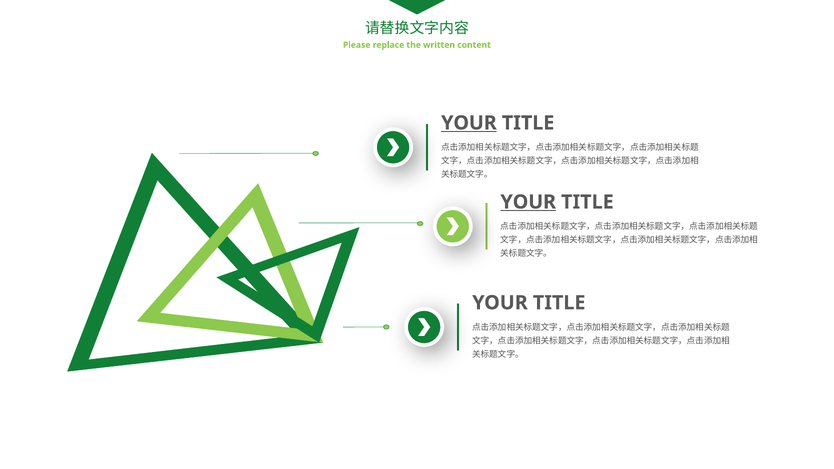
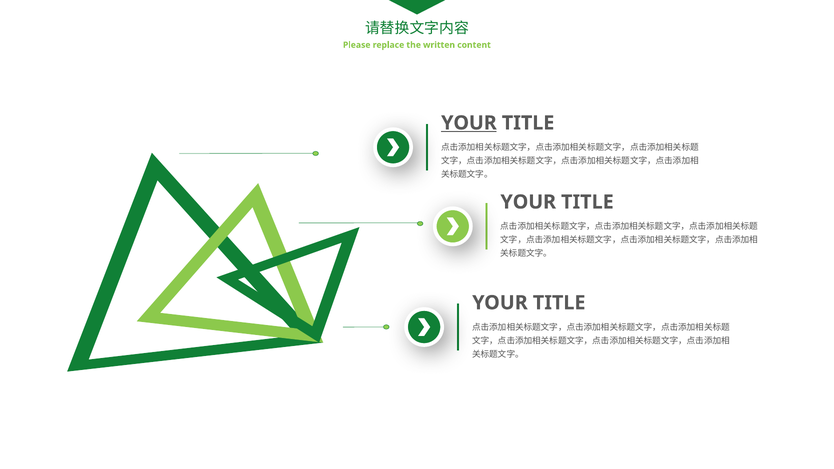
YOUR underline: present -> none (528, 202)
